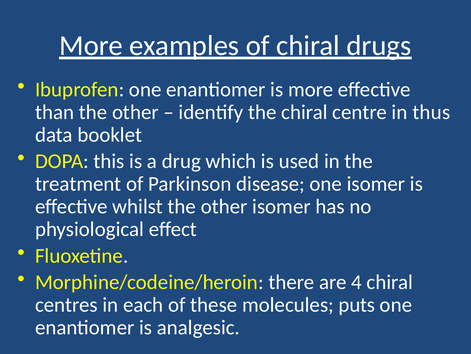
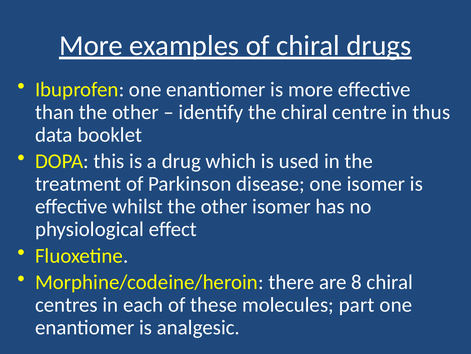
4: 4 -> 8 (356, 282)
puts: puts -> part (357, 304)
